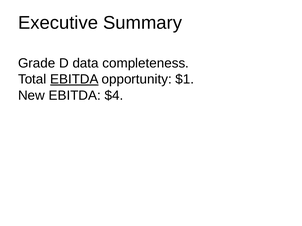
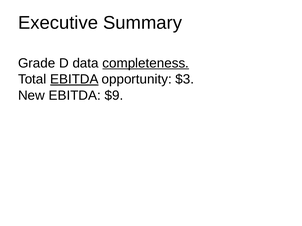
completeness underline: none -> present (146, 63)
$1: $1 -> $3 (185, 79)
$4: $4 -> $9 (114, 96)
